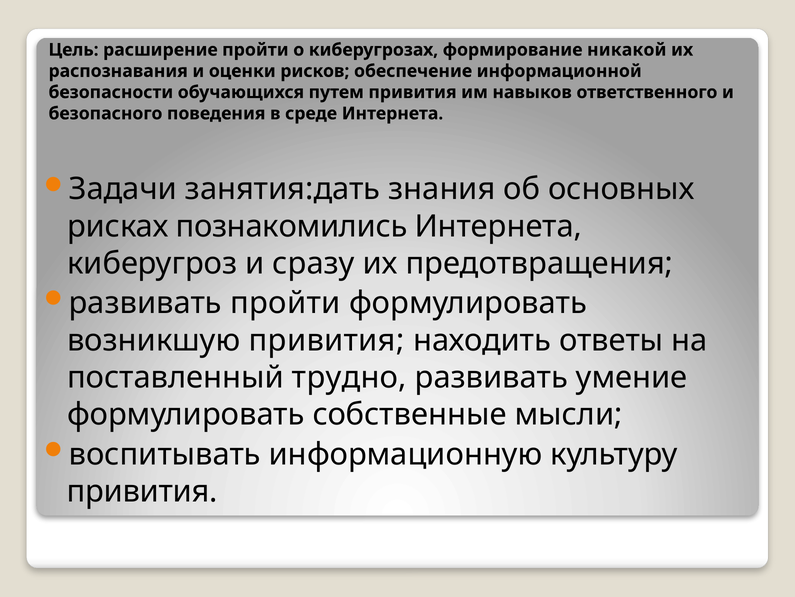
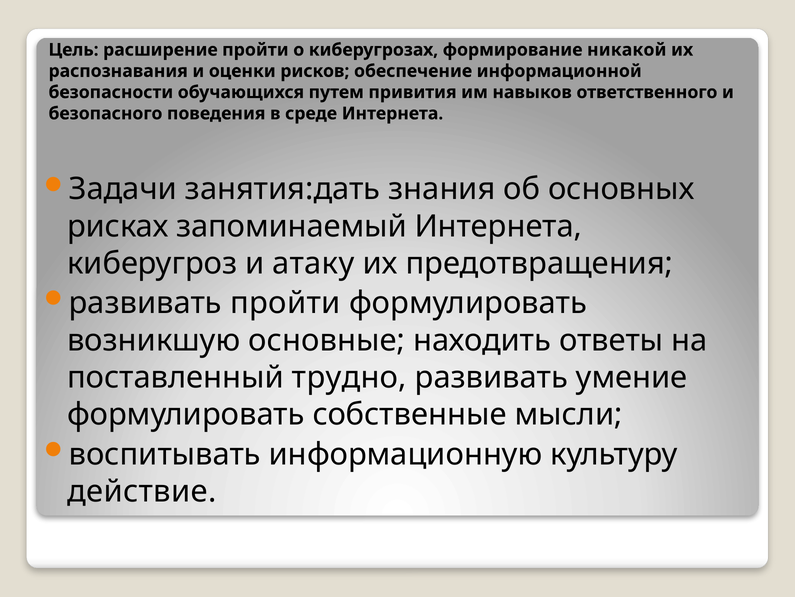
познакомились: познакомились -> запоминаемый (292, 226)
сразу: сразу -> атаку (313, 263)
возникшую привития: привития -> основные (327, 340)
привития: привития -> действие (142, 491)
